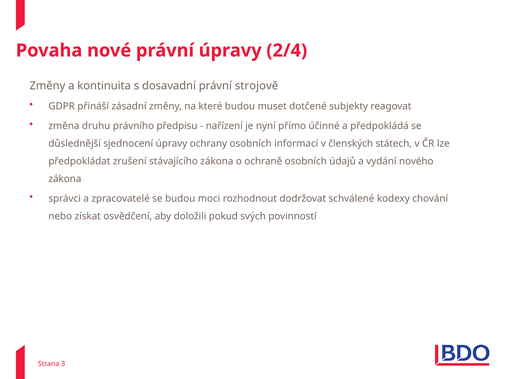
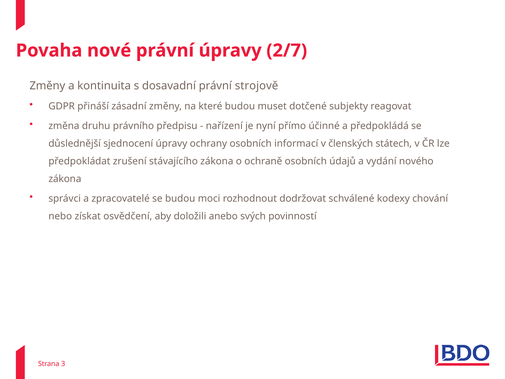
2/4: 2/4 -> 2/7 (287, 50)
pokud: pokud -> anebo (223, 216)
